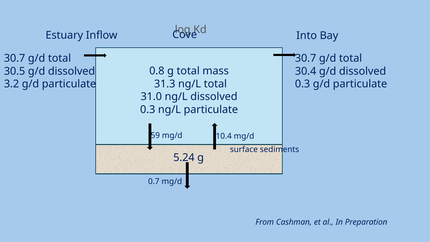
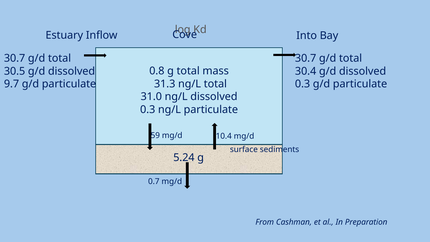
3.2: 3.2 -> 9.7 (12, 84)
